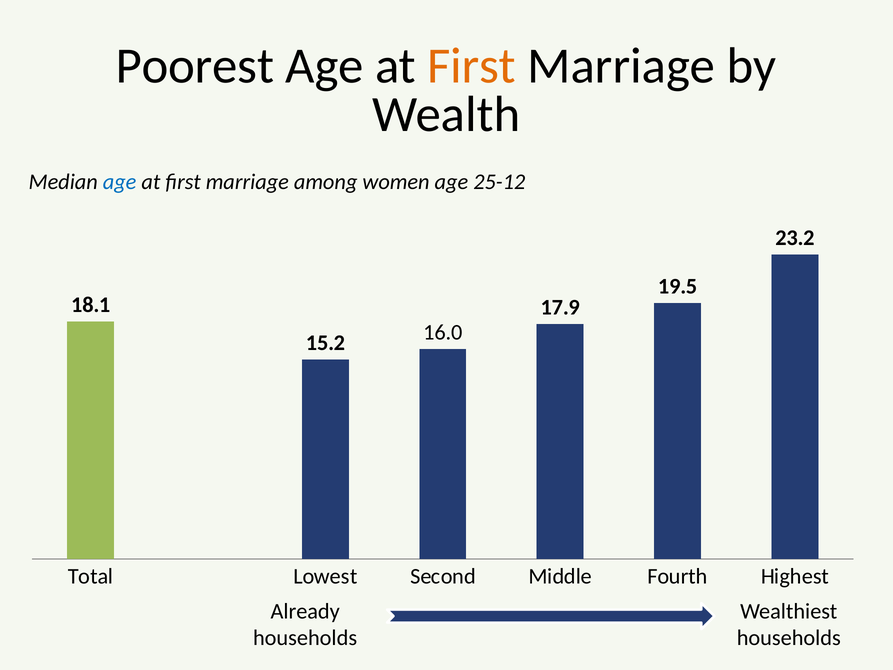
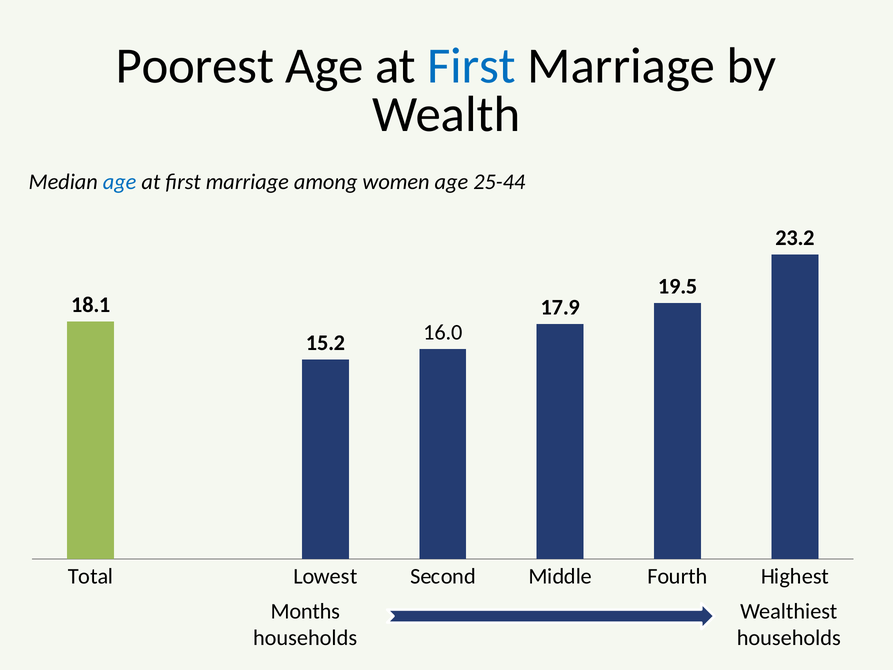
First colour: orange -> blue (472, 66)
25-12: 25-12 -> 25-44 (499, 182)
Already: Already -> Months (305, 611)
